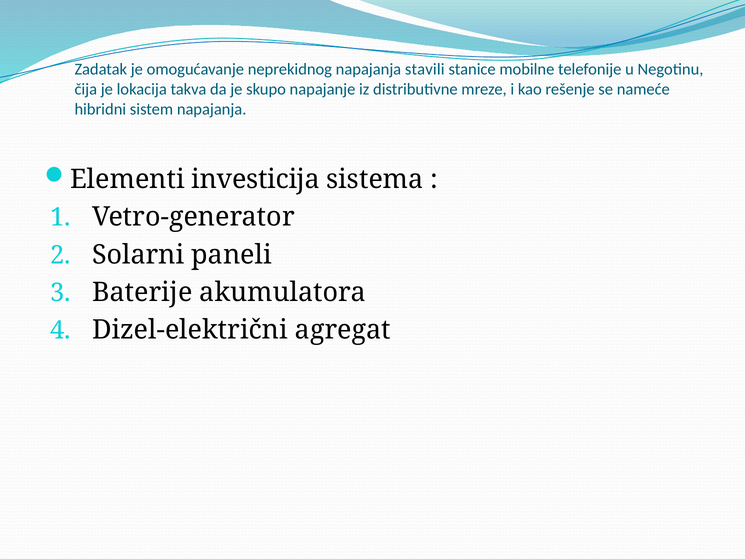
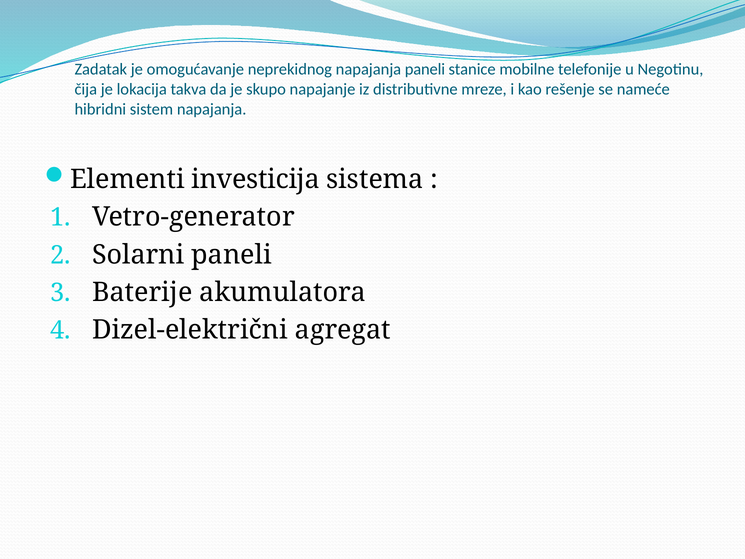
napajanja stavili: stavili -> paneli (425, 69)
